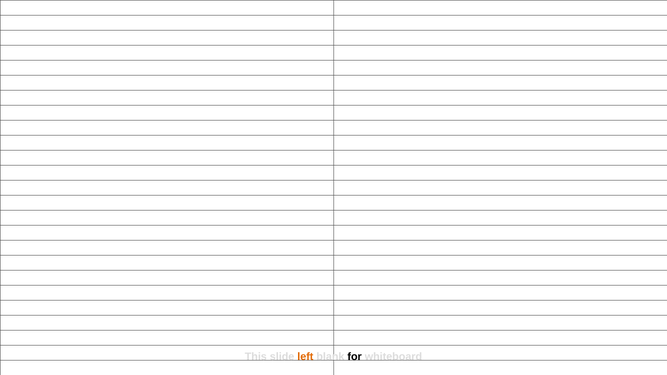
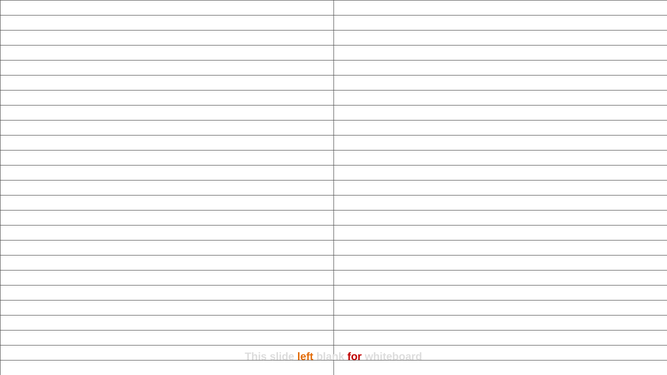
for colour: black -> red (355, 357)
